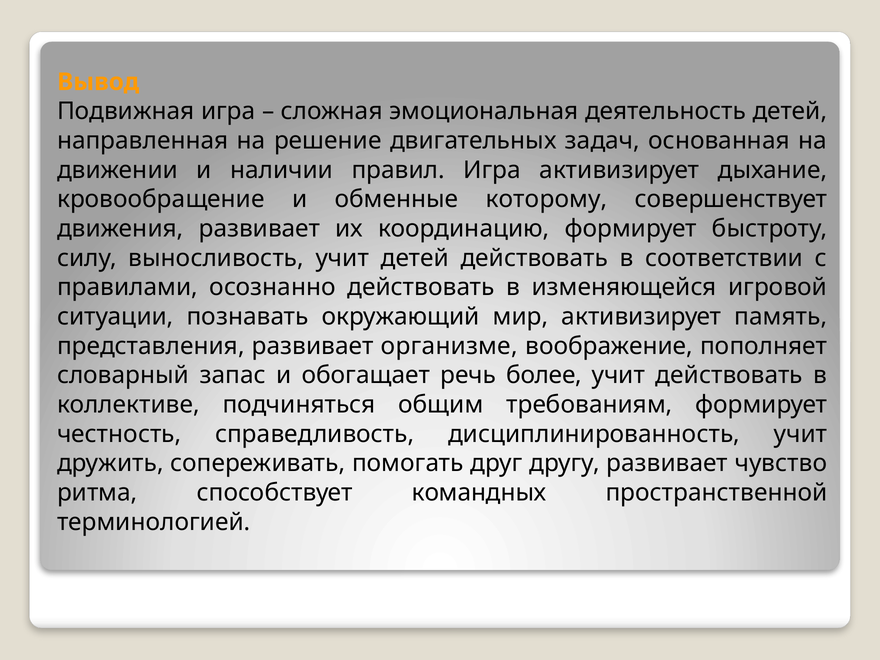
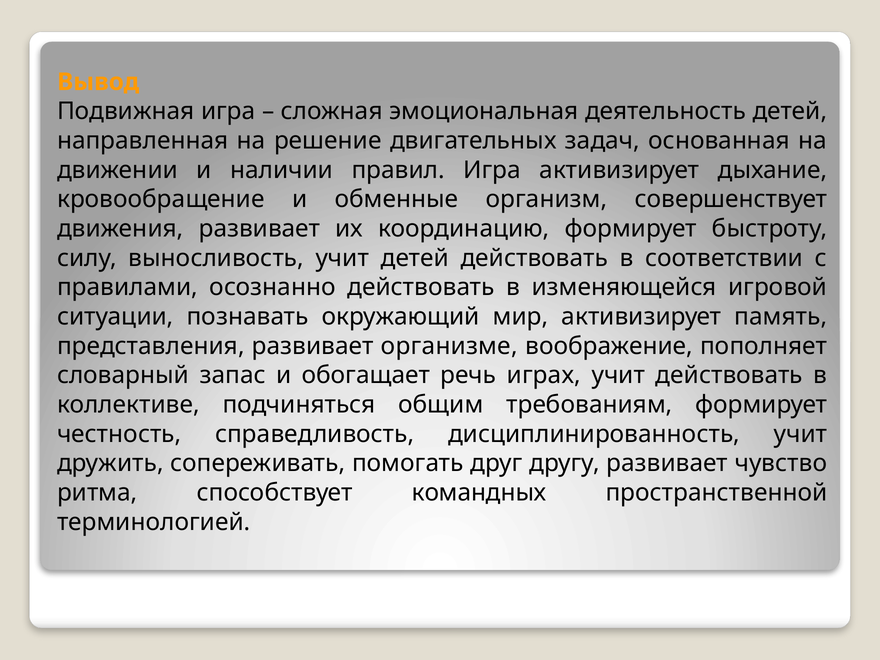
которому: которому -> организм (547, 199)
более: более -> играх (544, 375)
